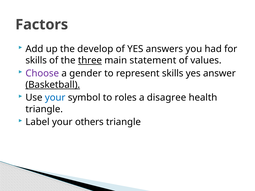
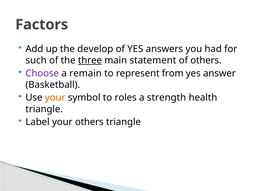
skills: skills -> such (36, 60)
of values: values -> others (206, 60)
gender: gender -> remain (85, 73)
represent skills: skills -> from (173, 73)
Basketball underline: present -> none (53, 85)
your colour: blue -> orange (55, 98)
disagree: disagree -> strength (167, 98)
